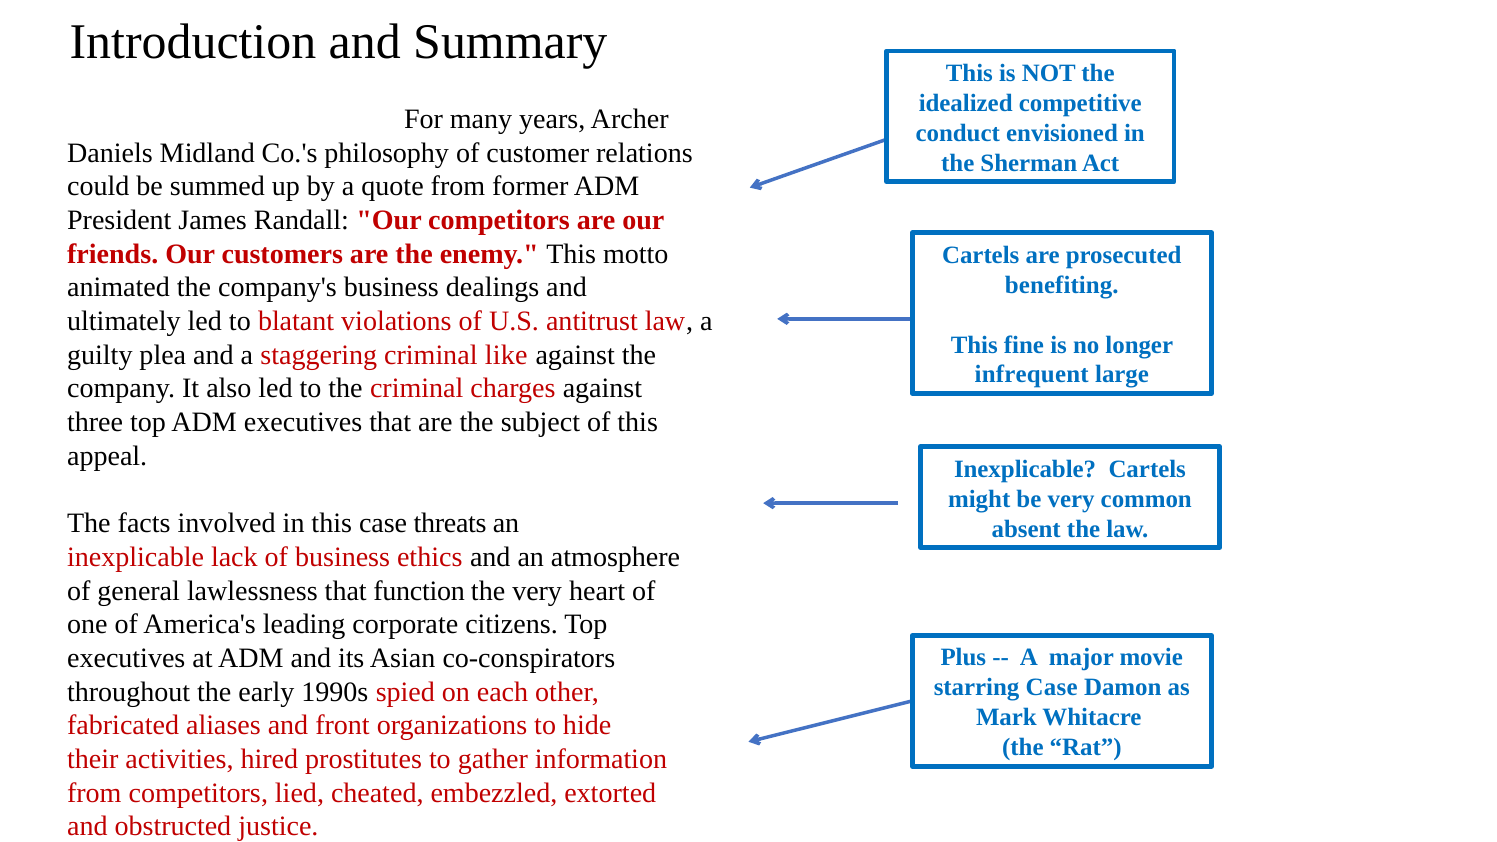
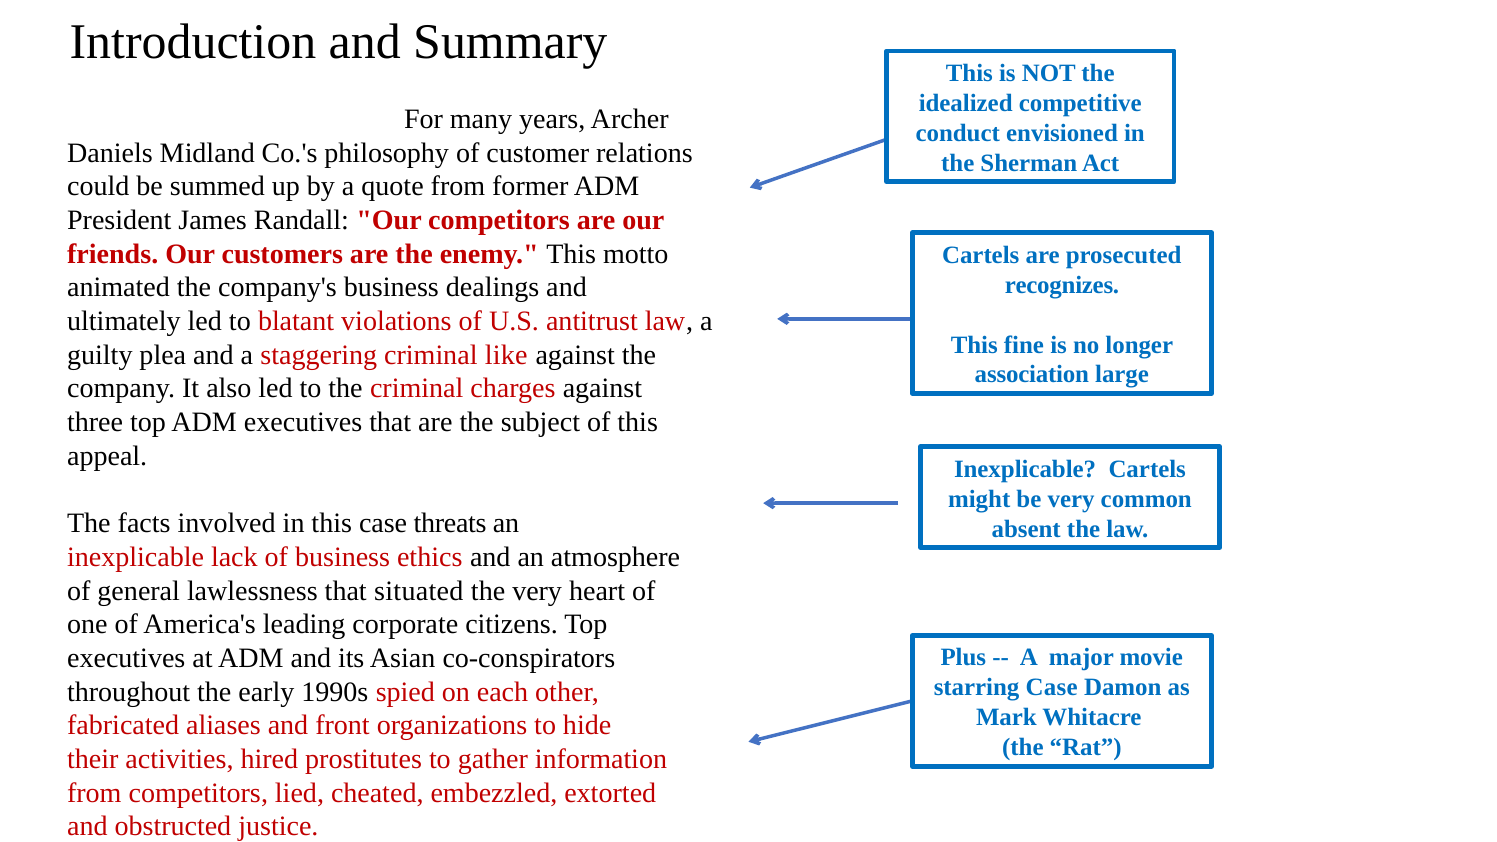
benefiting: benefiting -> recognizes (1062, 285)
infrequent: infrequent -> association (1032, 375)
function: function -> situated (419, 591)
